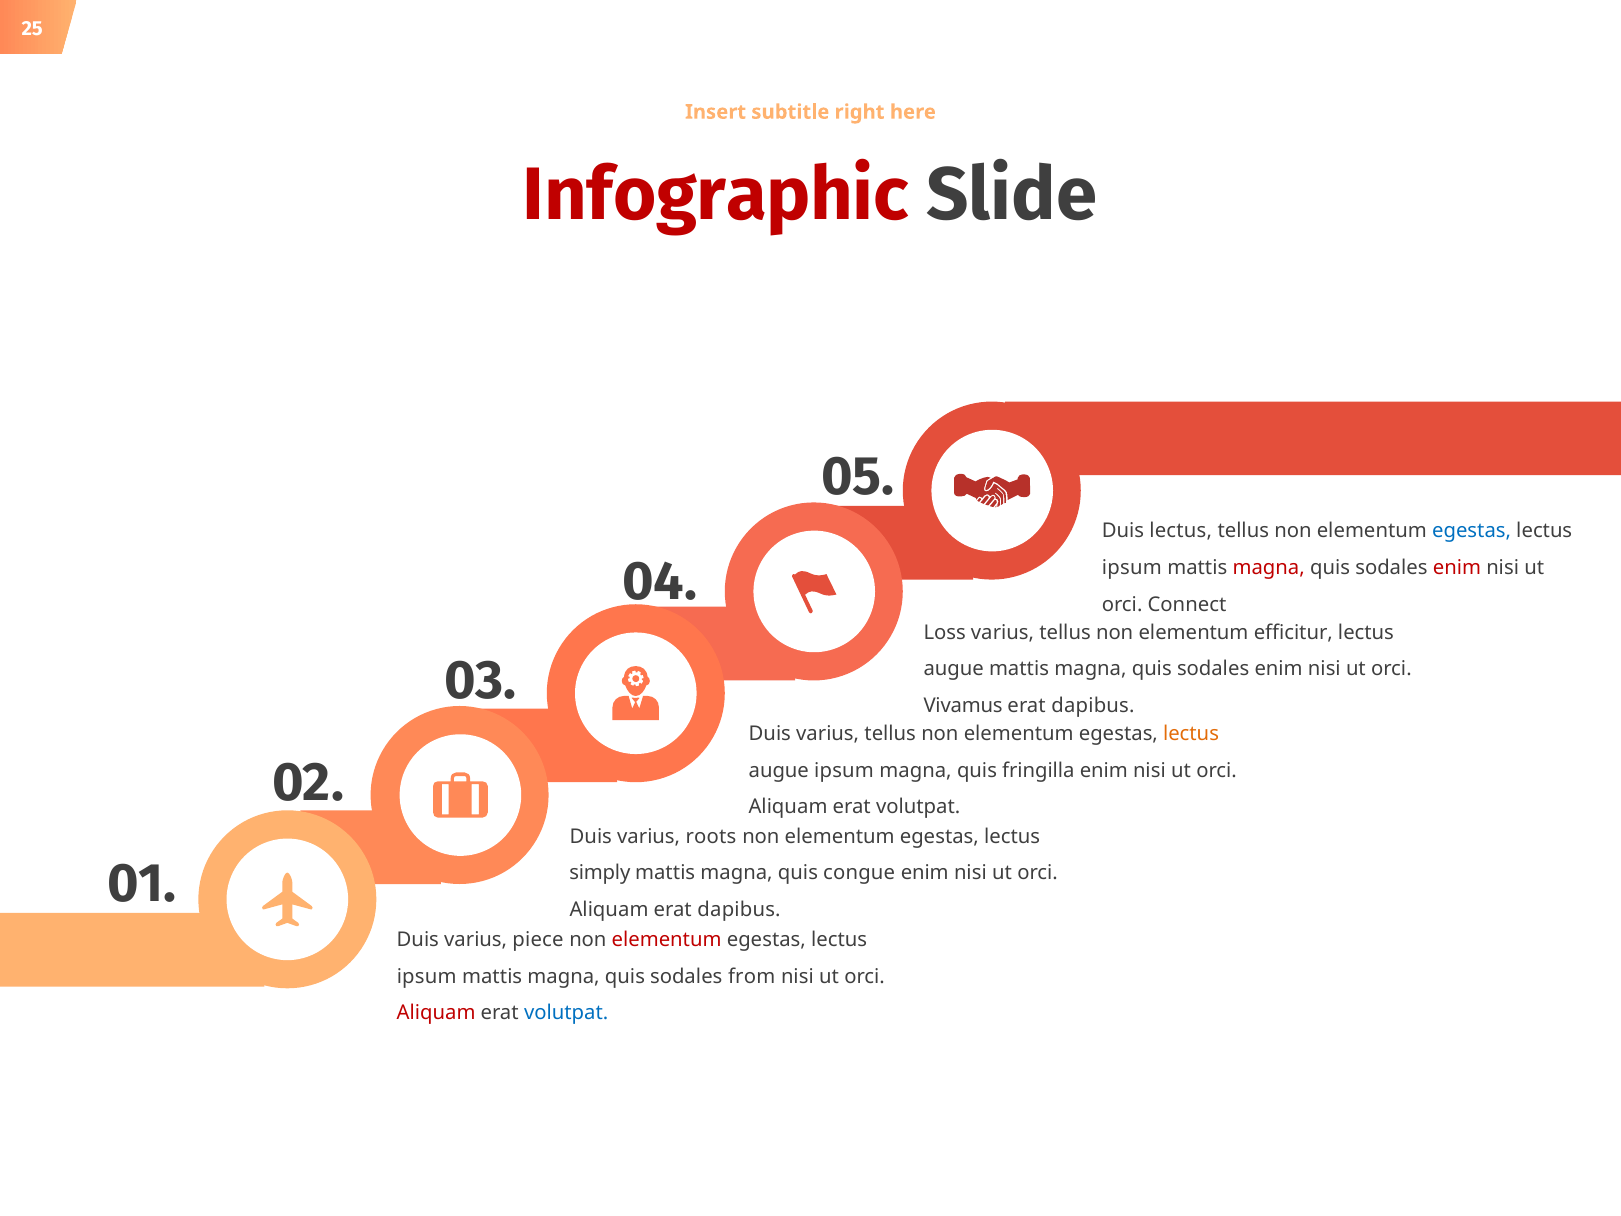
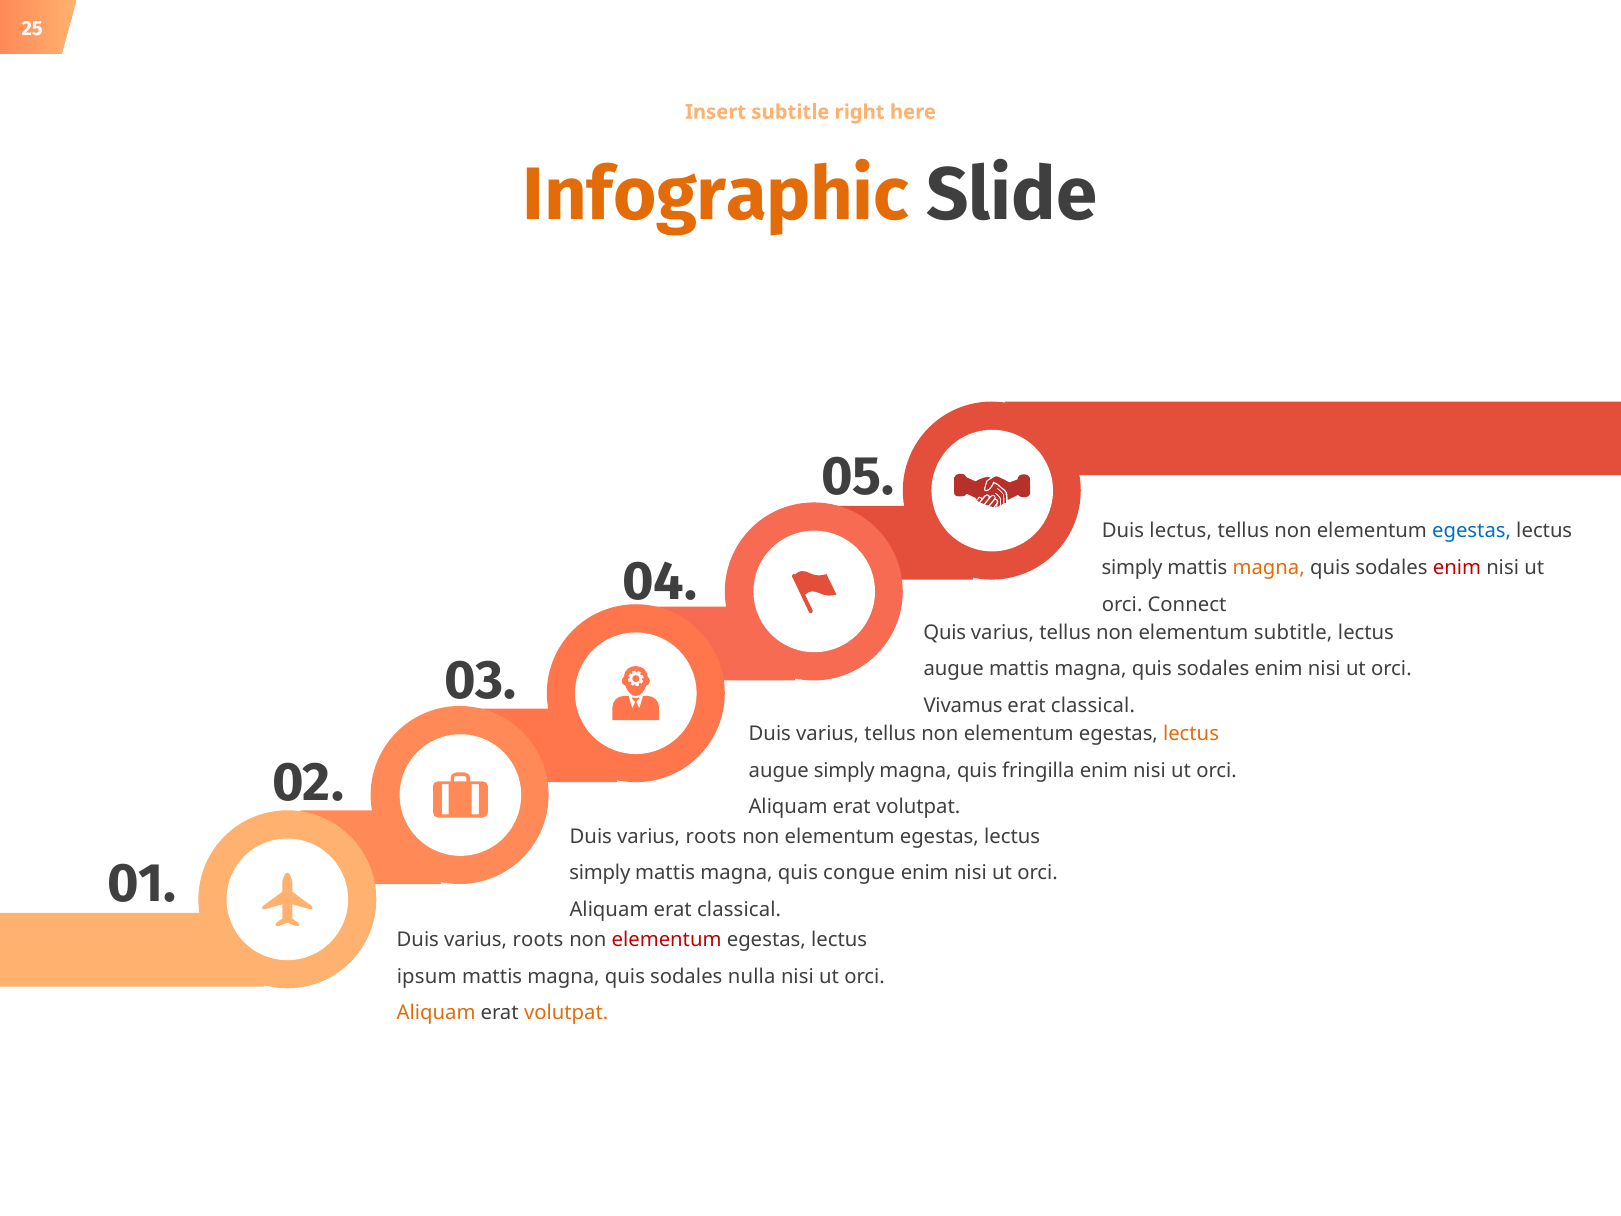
Infographic colour: red -> orange (716, 195)
ipsum: ipsum -> simply (1132, 568)
magna colour: red -> orange (1269, 568)
Loss: Loss -> Quis (945, 633)
elementum efficitur: efficitur -> subtitle (1293, 633)
dapibus: dapibus -> classical (1093, 706)
augue ipsum: ipsum -> simply (844, 770)
Aliquam erat dapibus: dapibus -> classical (739, 910)
piece: piece -> roots (538, 940)
from: from -> nulla (752, 976)
Aliquam colour: red -> orange (436, 1013)
volutpat colour: blue -> orange (566, 1013)
